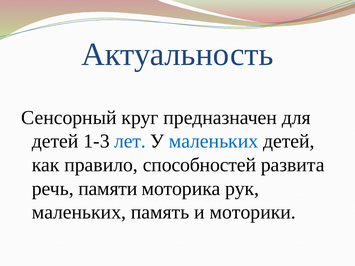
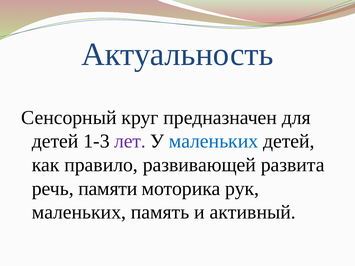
лет colour: blue -> purple (130, 141)
способностей: способностей -> развивающей (199, 165)
моторики: моторики -> активный (253, 212)
